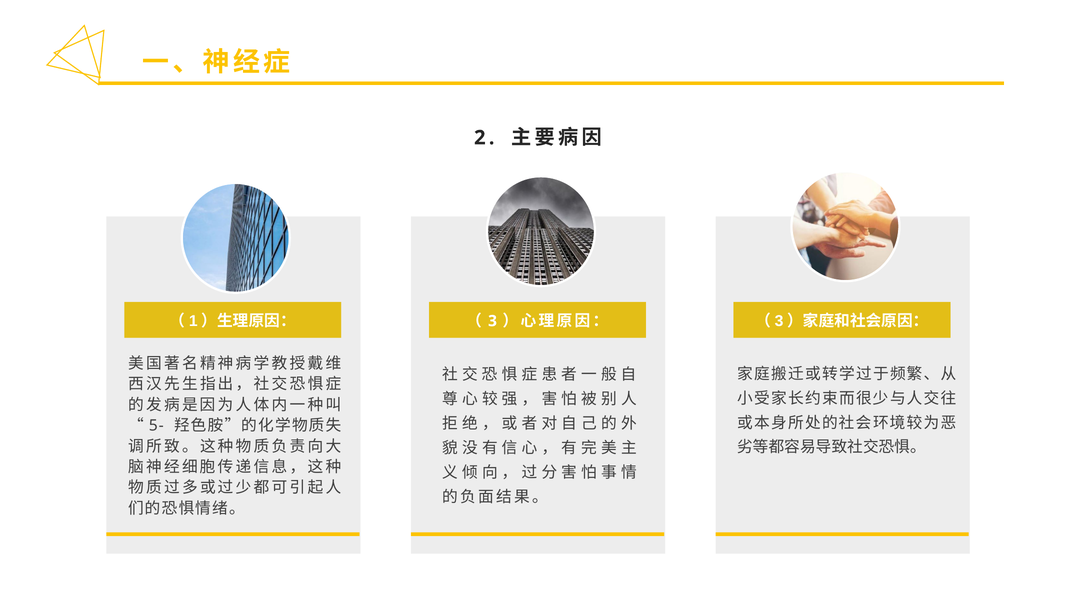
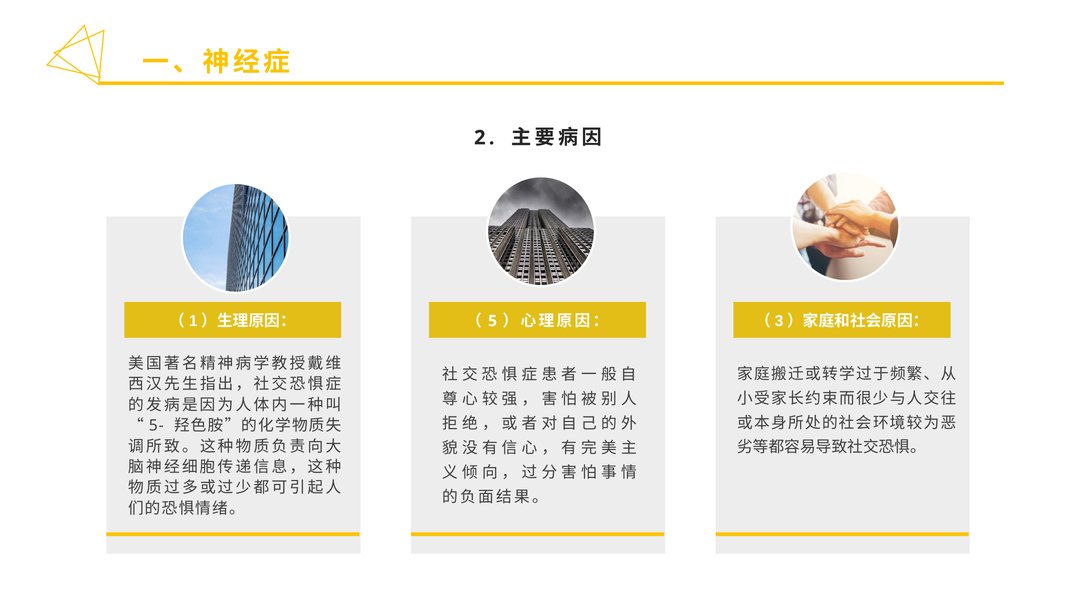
3: 3 -> 5 (493, 321)
